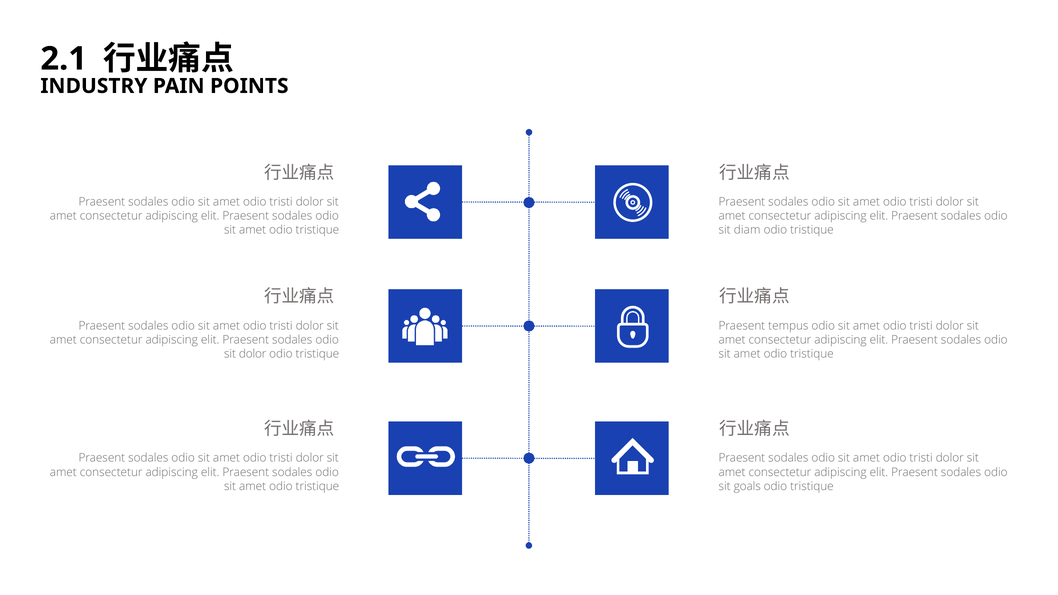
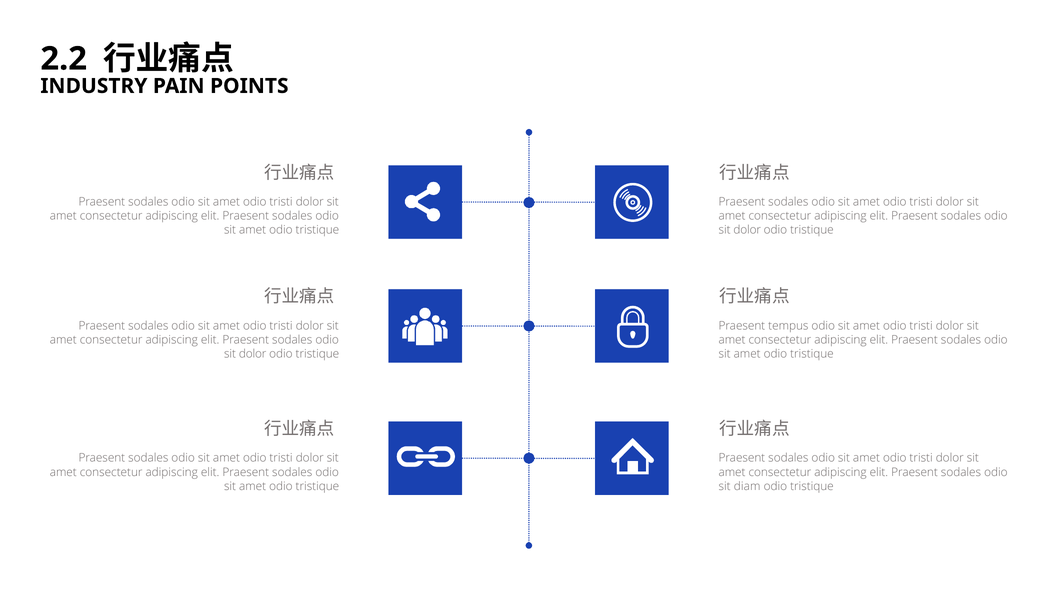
2.1: 2.1 -> 2.2 (64, 59)
diam: diam -> dolor (747, 230)
goals: goals -> diam (747, 486)
